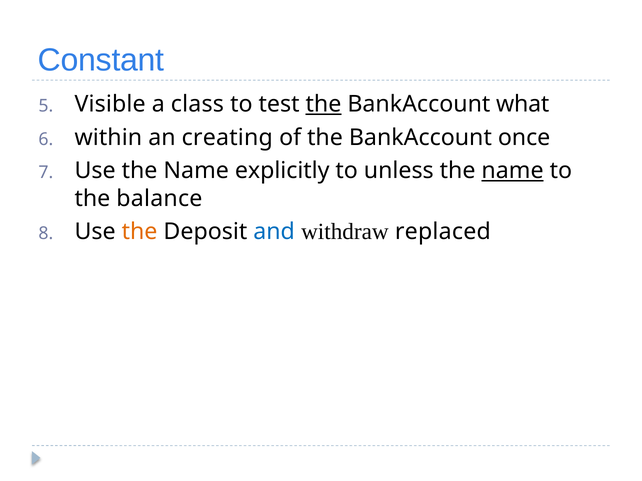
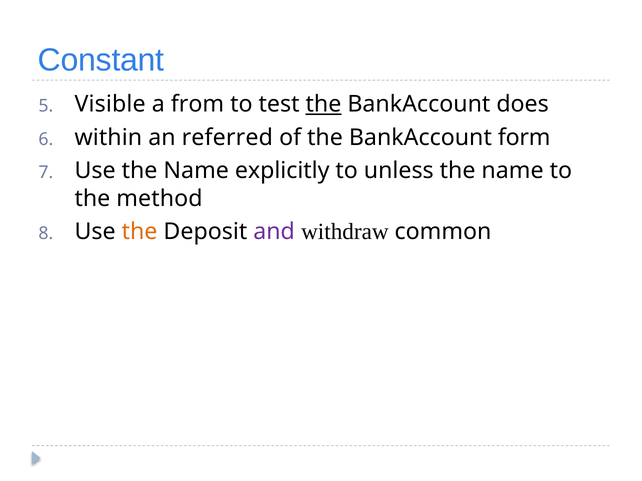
class: class -> from (197, 104)
what: what -> does (523, 104)
creating: creating -> referred (227, 138)
once: once -> form (524, 138)
name underline: present -> none (513, 171)
balance: balance -> method (159, 199)
and colour: blue -> purple (274, 232)
replaced: replaced -> common (443, 232)
